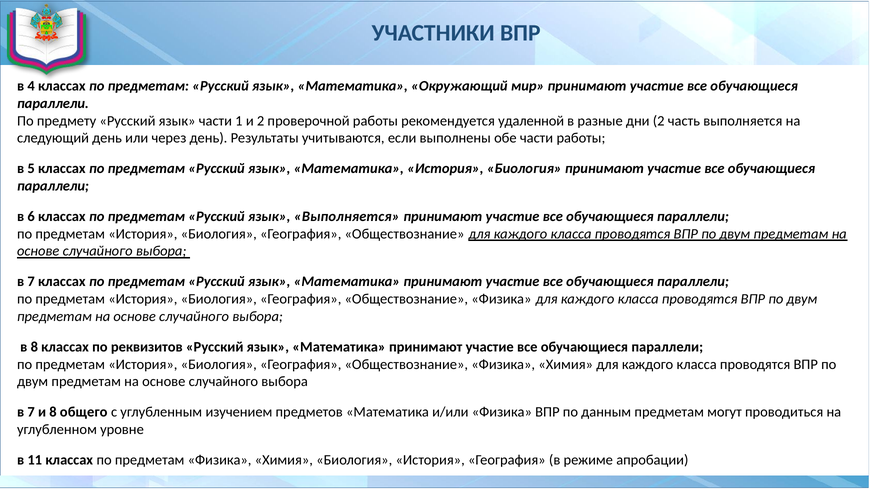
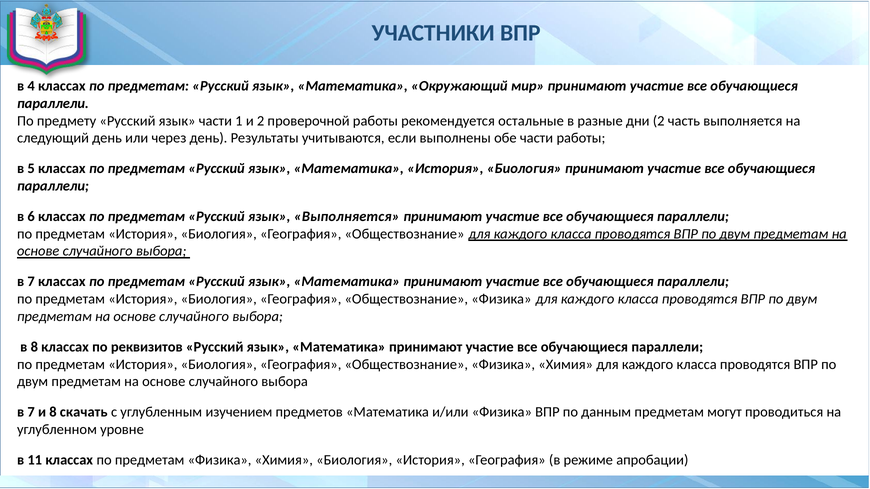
удаленной: удаленной -> остальные (531, 121)
общего: общего -> скачать (84, 412)
